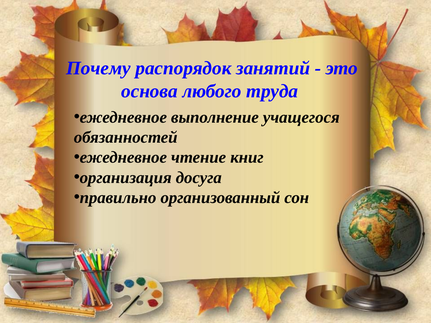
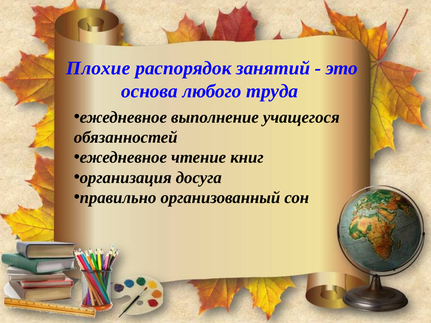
Почему: Почему -> Плохие (98, 68)
